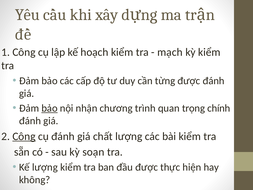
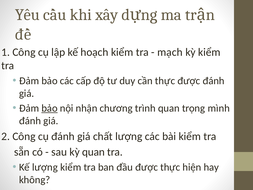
cần từng: từng -> thực (165, 81)
chính: chính -> mình (219, 108)
Công underline: present -> none (24, 136)
kỳ soạn: soạn -> quan (93, 152)
